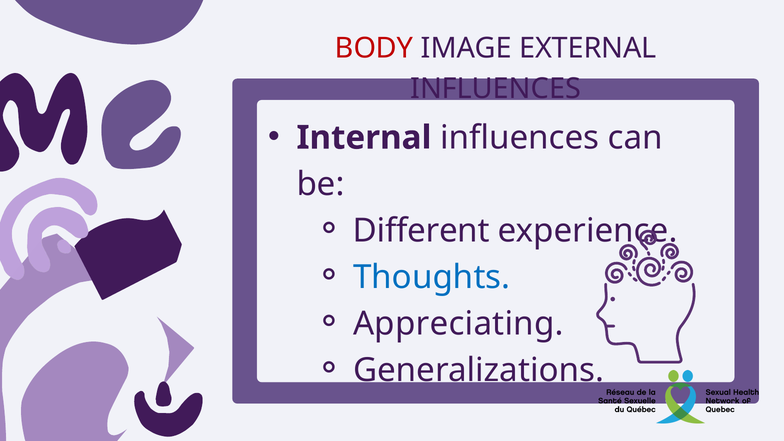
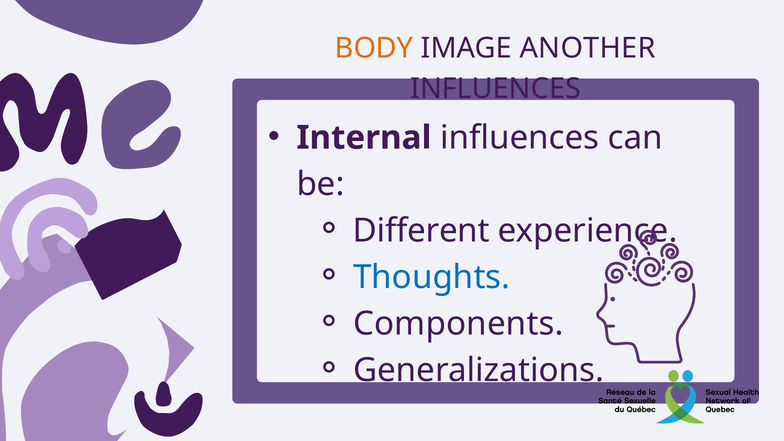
BODY colour: red -> orange (374, 48)
EXTERNAL: EXTERNAL -> ANOTHER (588, 48)
Appreciating: Appreciating -> Components (458, 324)
